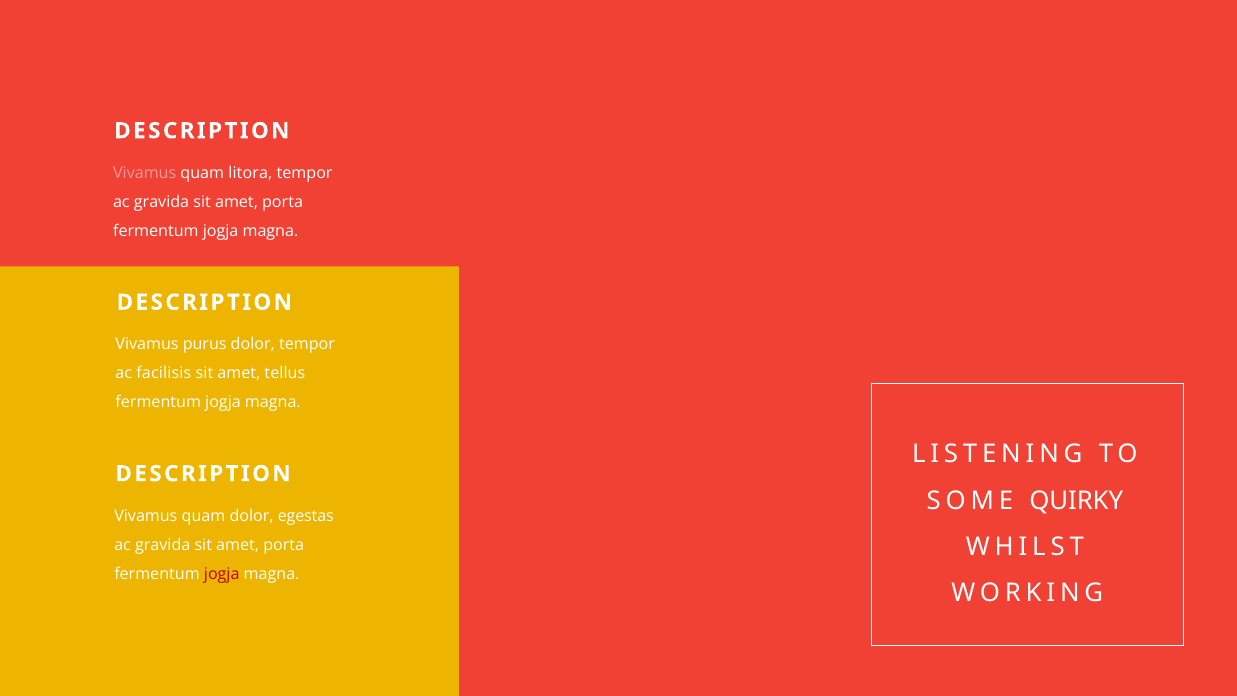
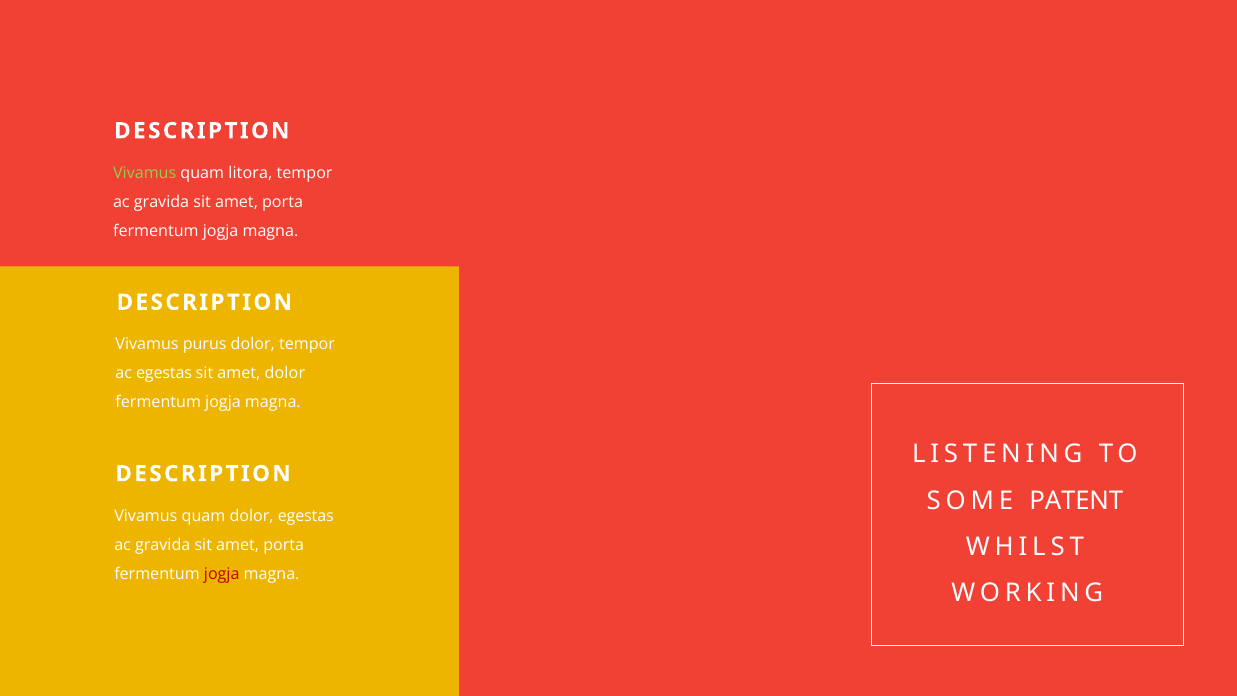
Vivamus colour: pink -> light green (145, 173)
ac facilisis: facilisis -> egestas (164, 373)
amet tellus: tellus -> dolor (285, 373)
QUIRKY: QUIRKY -> PATENT (1076, 500)
